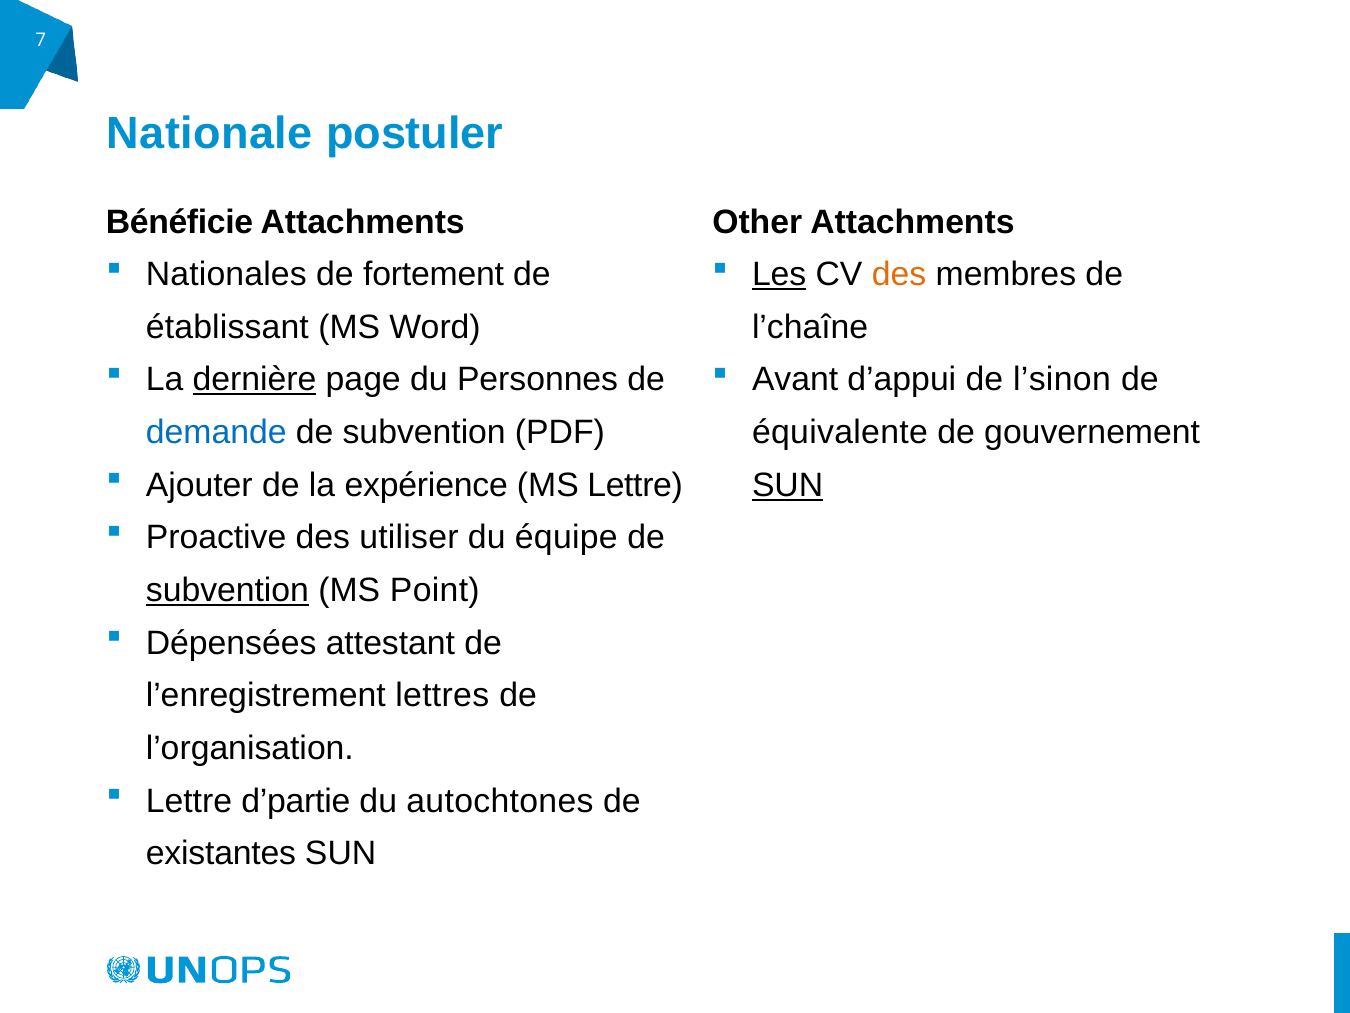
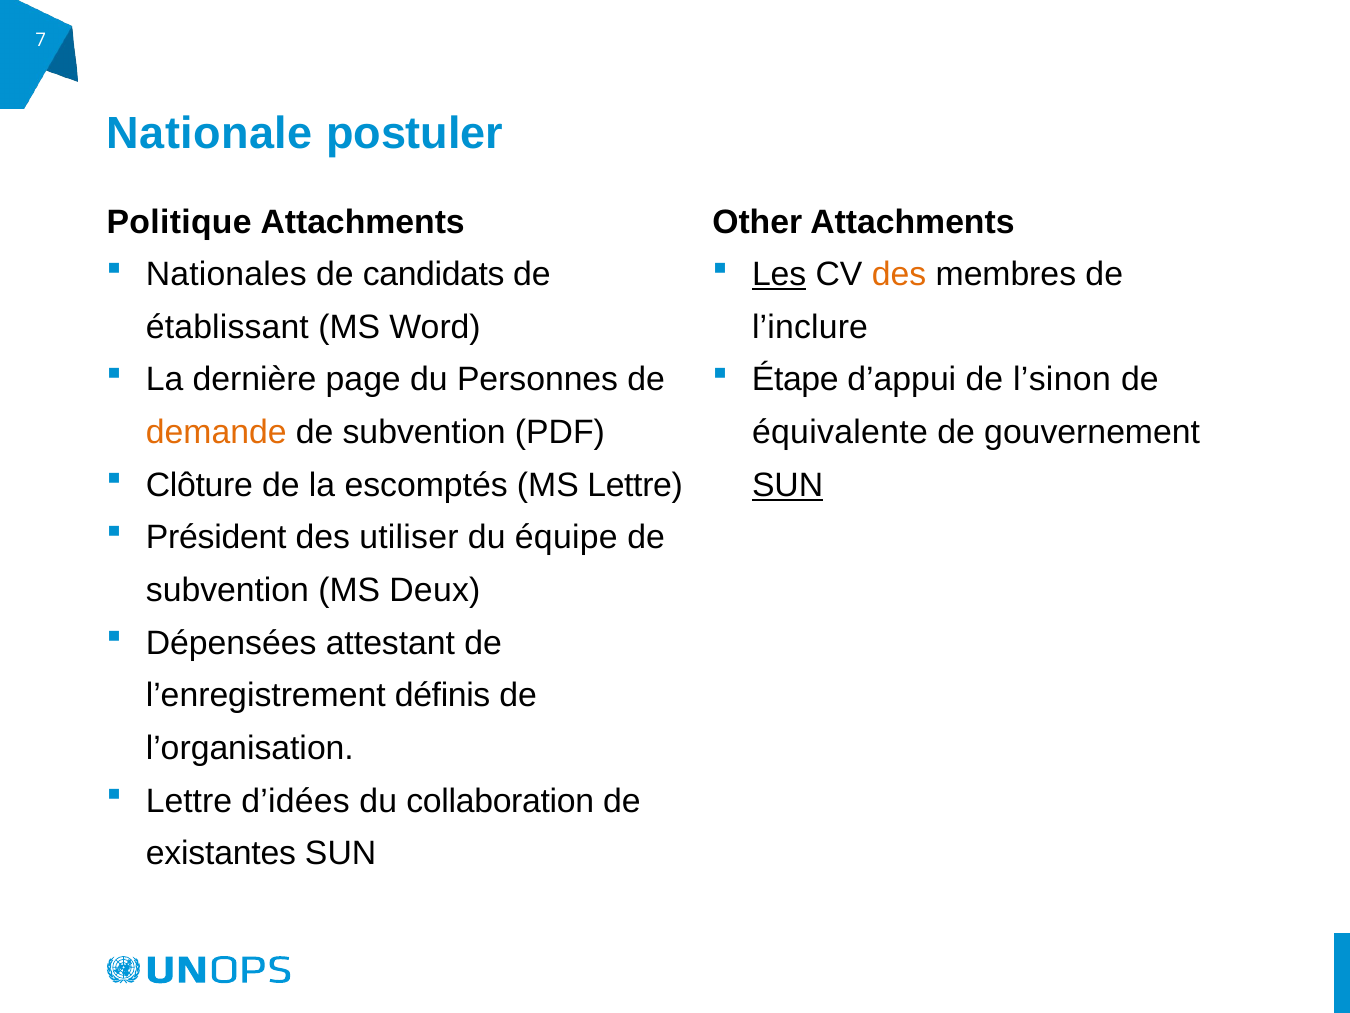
Bénéficie: Bénéficie -> Politique (179, 222)
fortement: fortement -> candidats (434, 274)
l’chaîne: l’chaîne -> l’inclure (810, 327)
dernière underline: present -> none (255, 380)
Avant: Avant -> Étape (795, 380)
demande colour: blue -> orange (216, 432)
Ajouter: Ajouter -> Clôture (199, 485)
expérience: expérience -> escomptés (426, 485)
Proactive: Proactive -> Président (216, 537)
subvention underline: present -> none (227, 590)
Point: Point -> Deux (435, 590)
lettres: lettres -> définis (443, 695)
d’partie: d’partie -> d’idées (296, 801)
autochtones: autochtones -> collaboration (500, 801)
